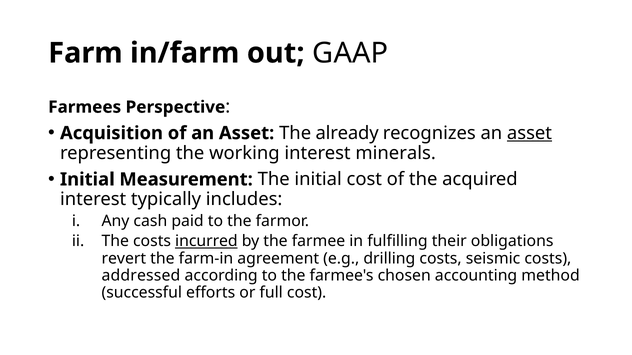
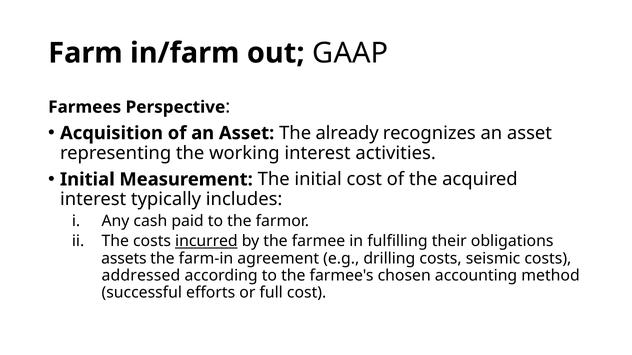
asset underline: present -> none (529, 133)
minerals: minerals -> activities (396, 153)
revert: revert -> assets (124, 259)
